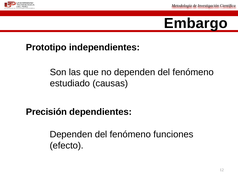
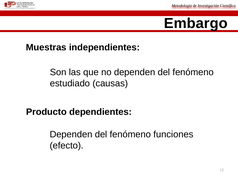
Prototipo: Prototipo -> Muestras (46, 48)
Precisión: Precisión -> Producto (46, 112)
